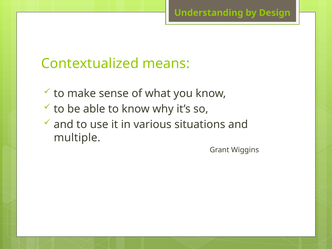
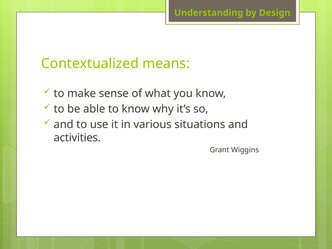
multiple: multiple -> activities (77, 138)
